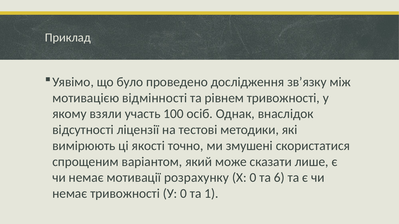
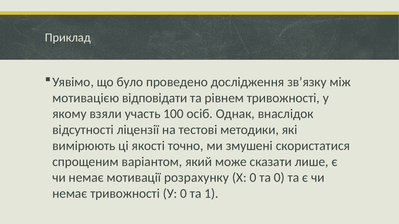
відмінності: відмінності -> відповідати (155, 98)
та 6: 6 -> 0 (279, 178)
